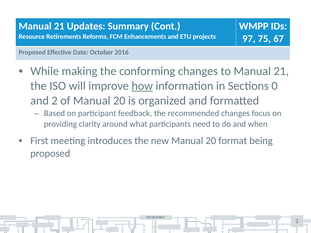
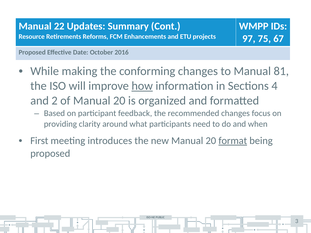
21: 21 -> 22 (59, 26)
to Manual 21: 21 -> 81 (281, 71)
0: 0 -> 4 (275, 86)
format underline: none -> present (233, 141)
